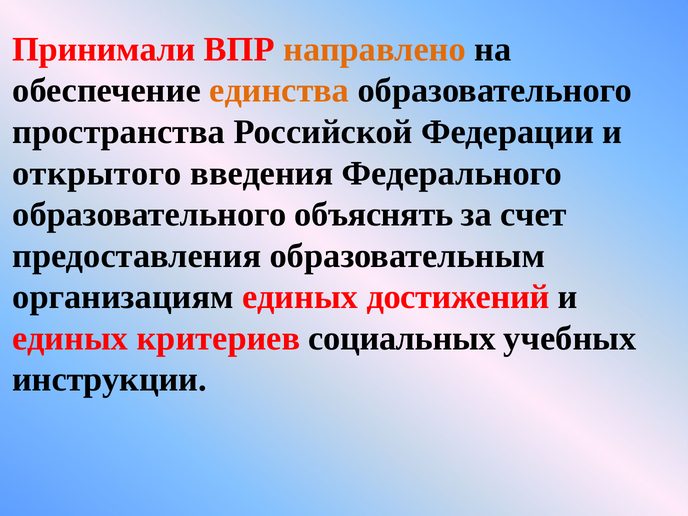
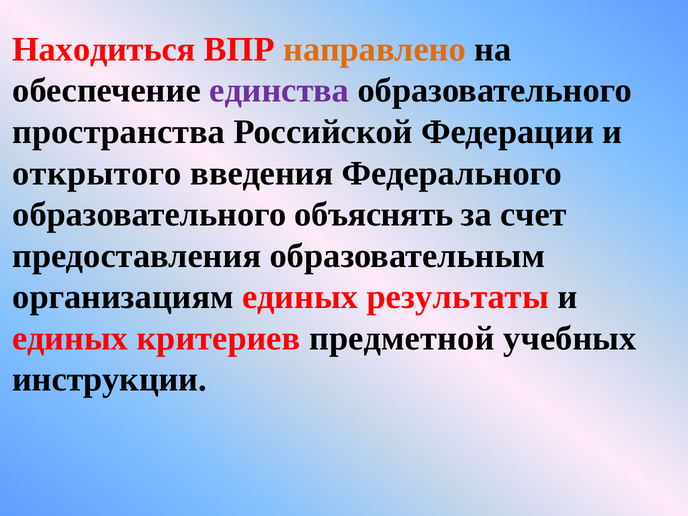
Принимали: Принимали -> Находиться (104, 49)
единства colour: orange -> purple (279, 91)
достижений: достижений -> результаты (458, 297)
социальных: социальных -> предметной (402, 338)
